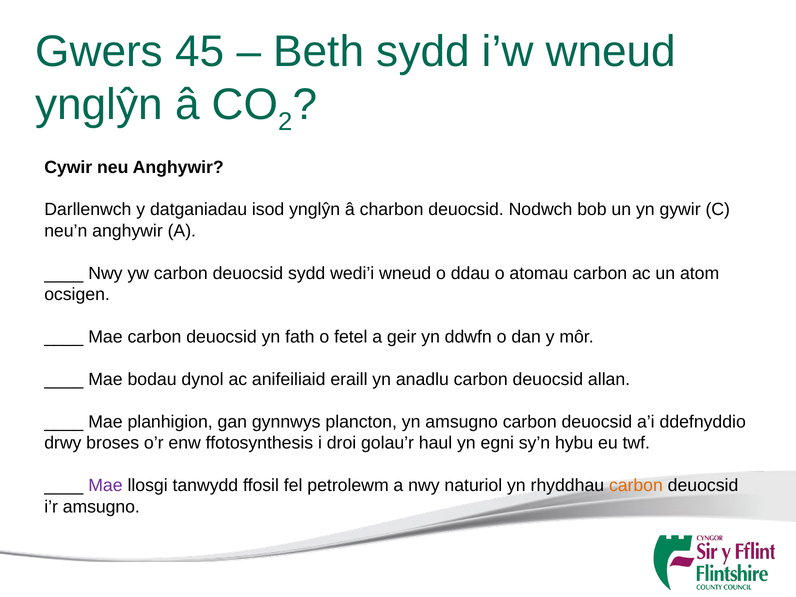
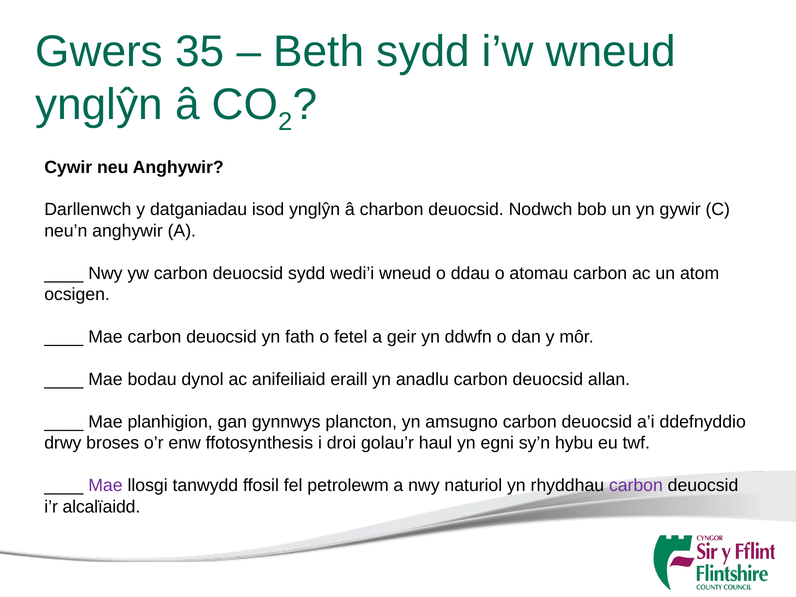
45: 45 -> 35 (200, 52)
carbon colour: orange -> purple (636, 485)
i’r amsugno: amsugno -> alcalïaidd (101, 507)
